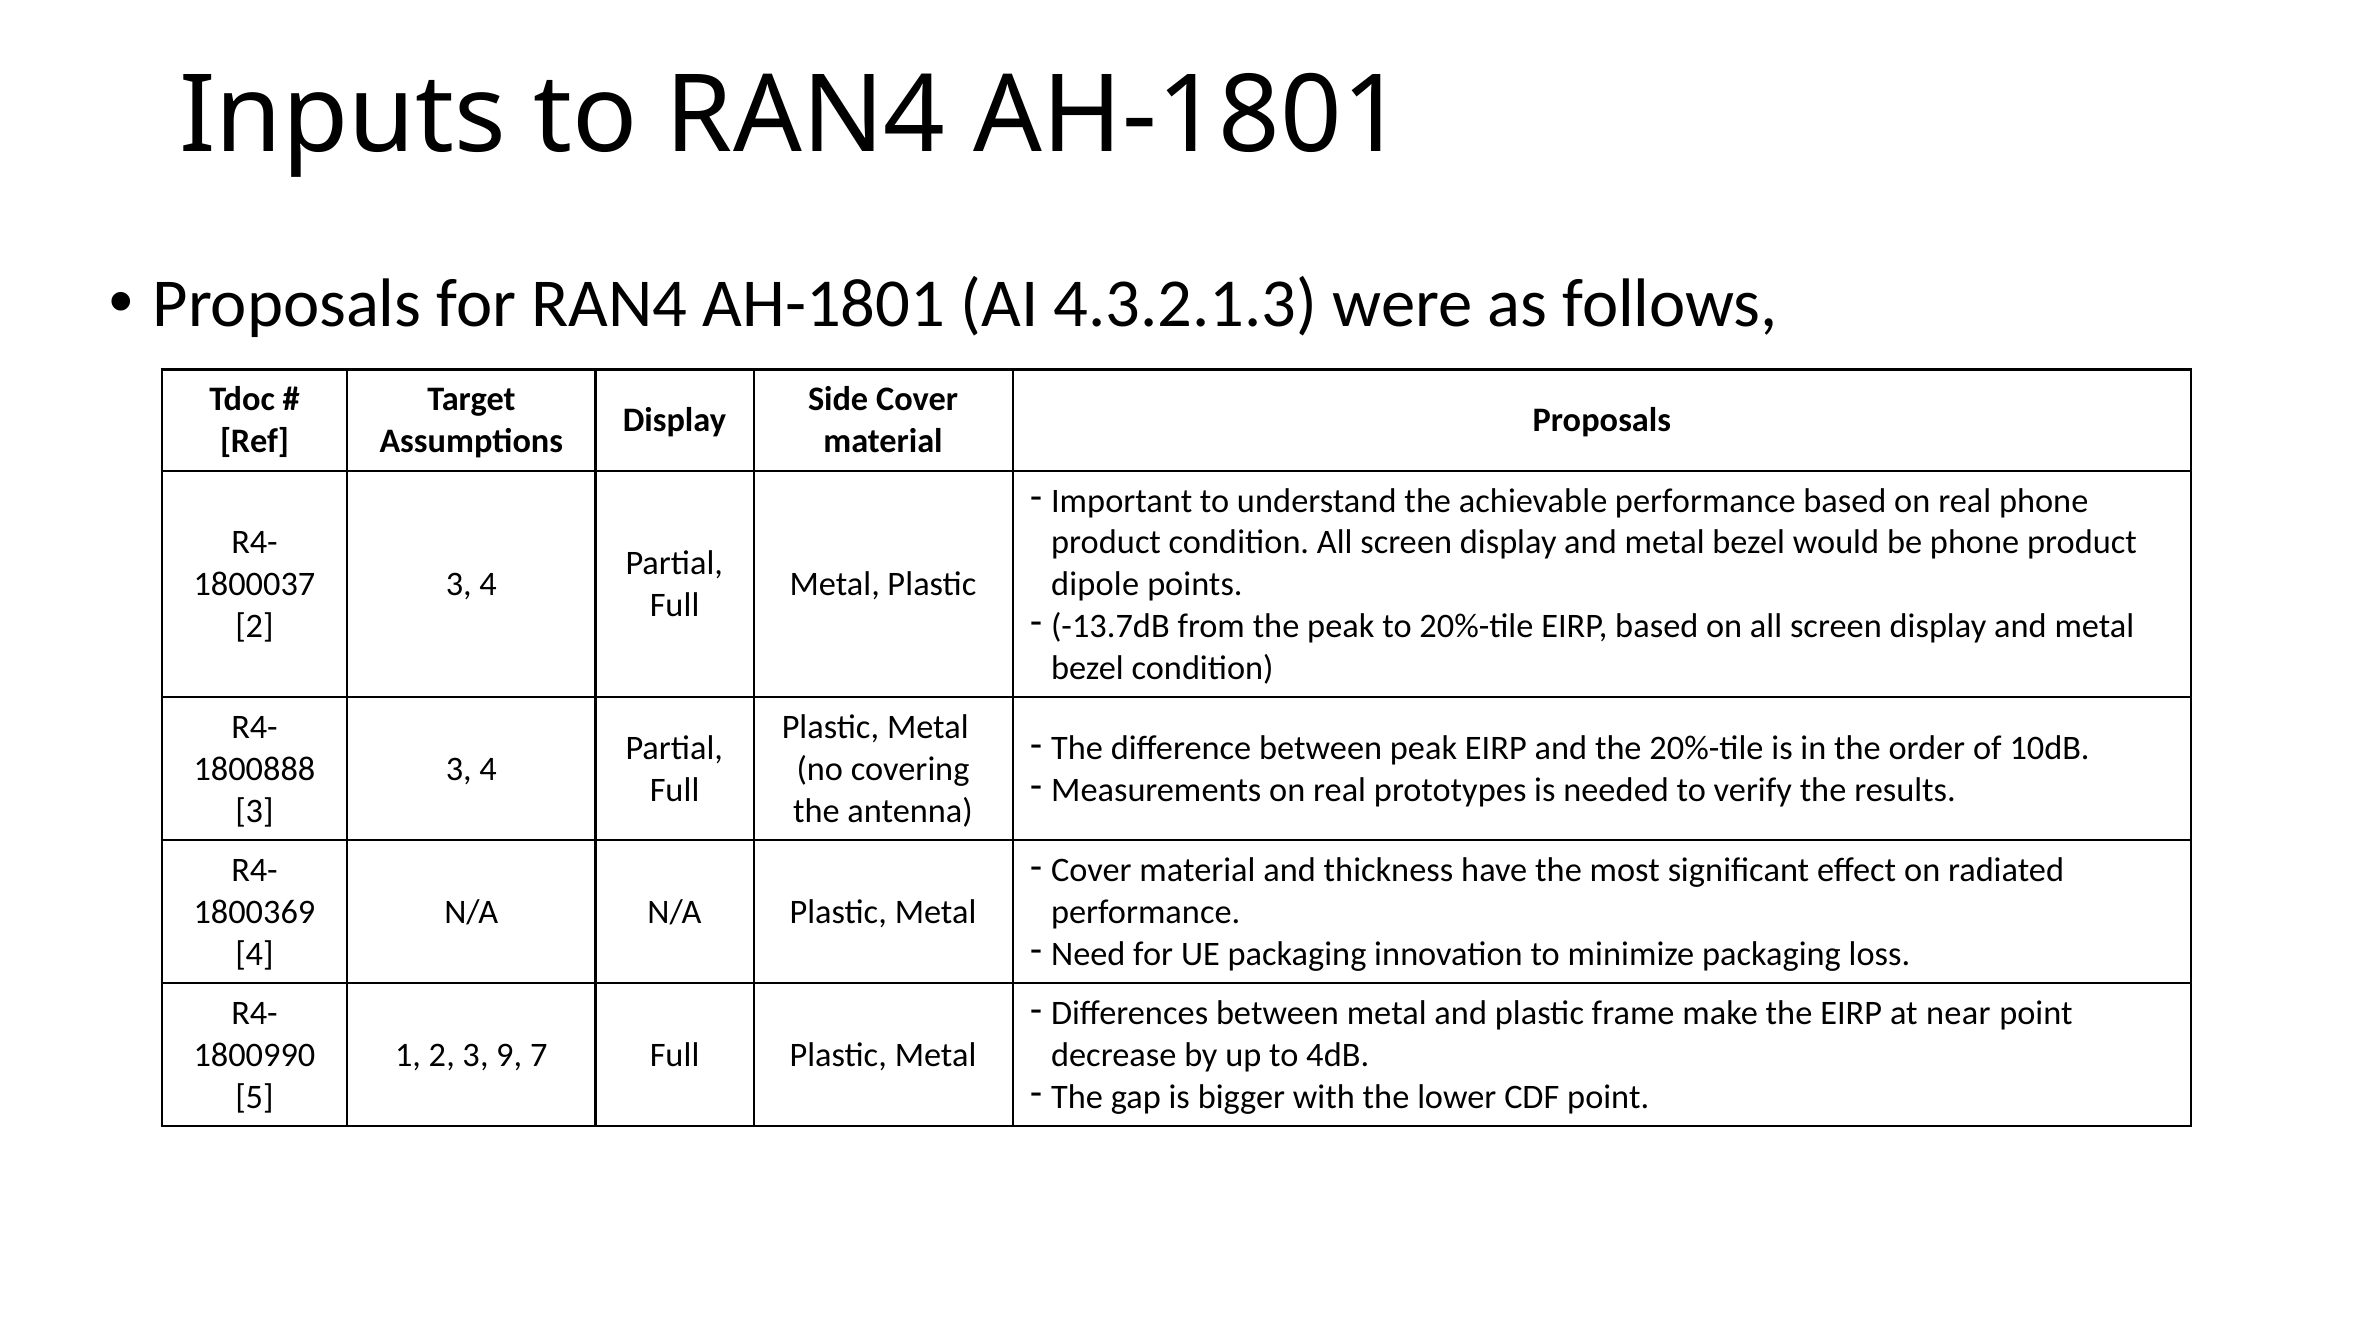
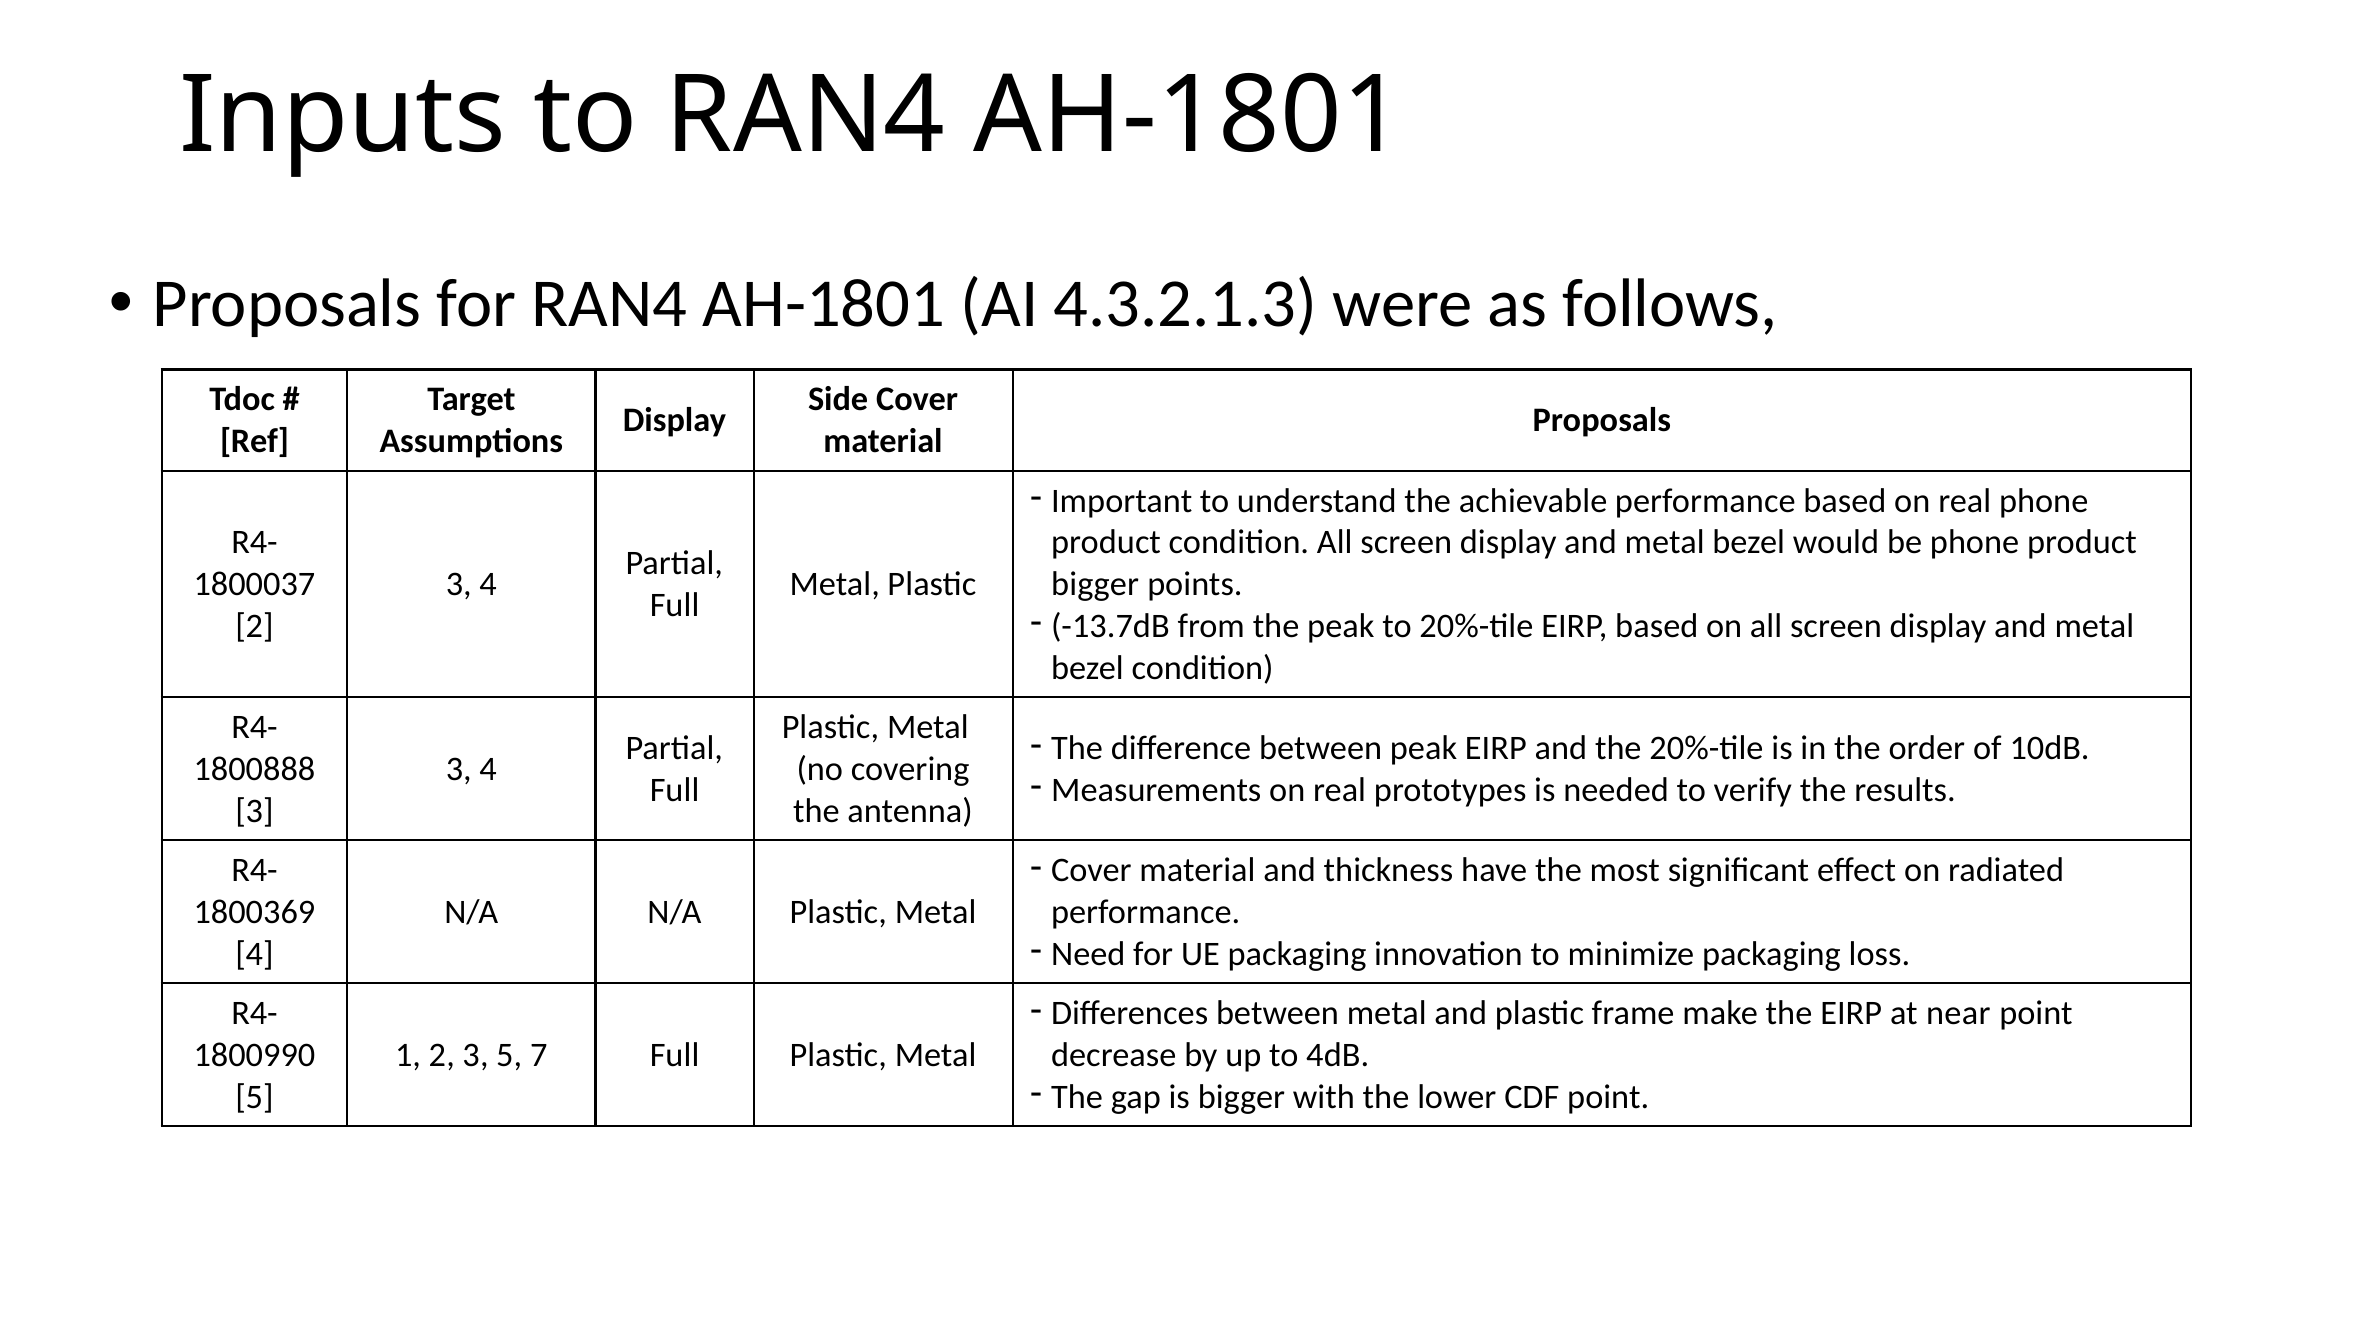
dipole: dipole -> bigger (1095, 584)
3 9: 9 -> 5 (509, 1055)
